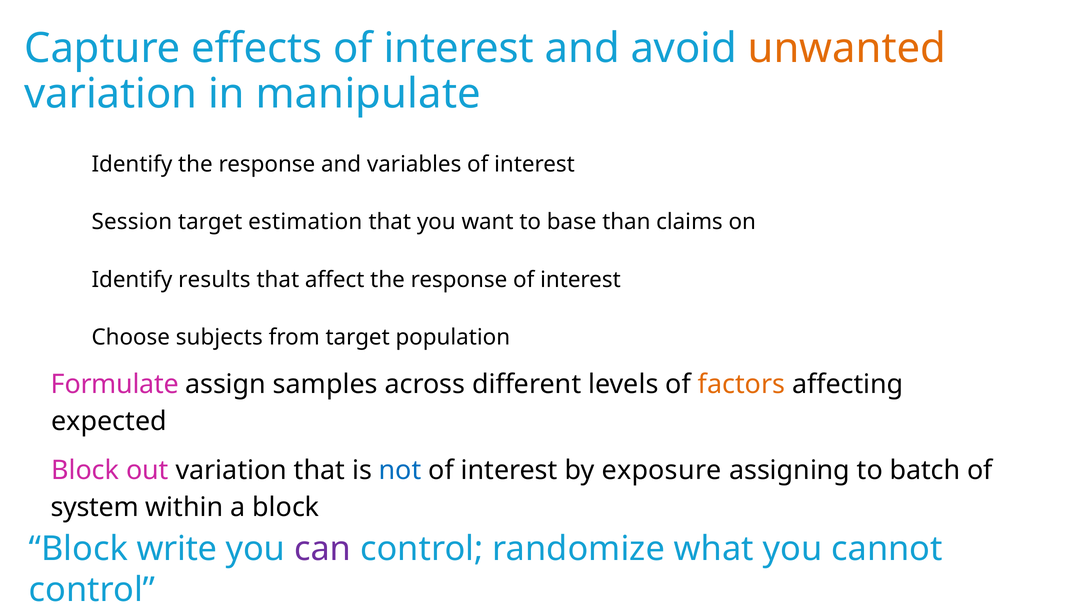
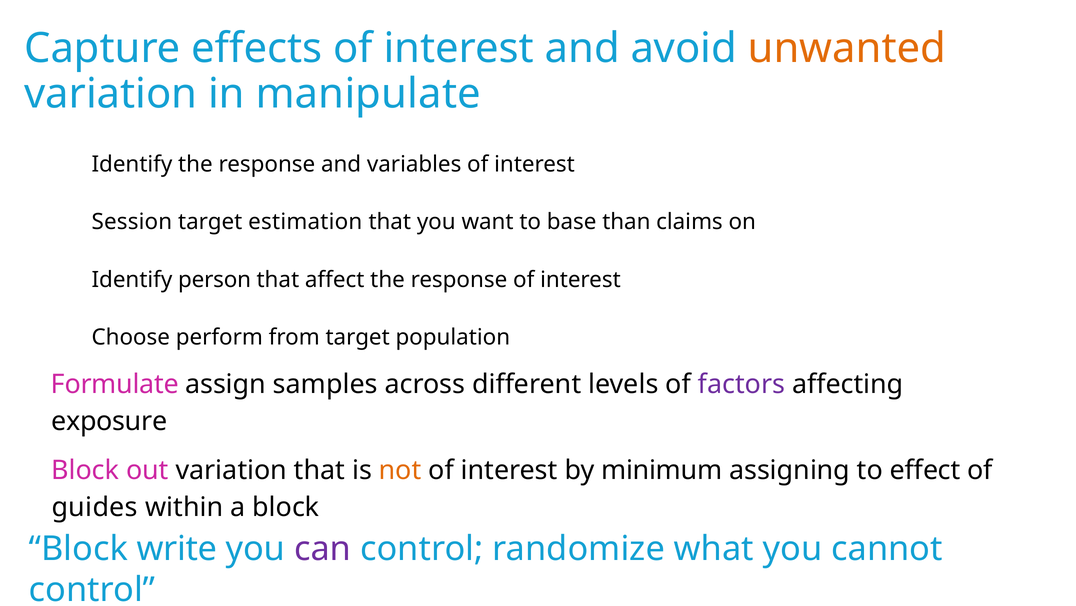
results: results -> person (215, 279)
subjects: subjects -> perform (219, 337)
factors colour: orange -> purple (741, 384)
expected: expected -> exposure (109, 421)
not colour: blue -> orange (400, 470)
exposure: exposure -> minimum (662, 470)
batch: batch -> effect (925, 470)
system: system -> guides (95, 507)
